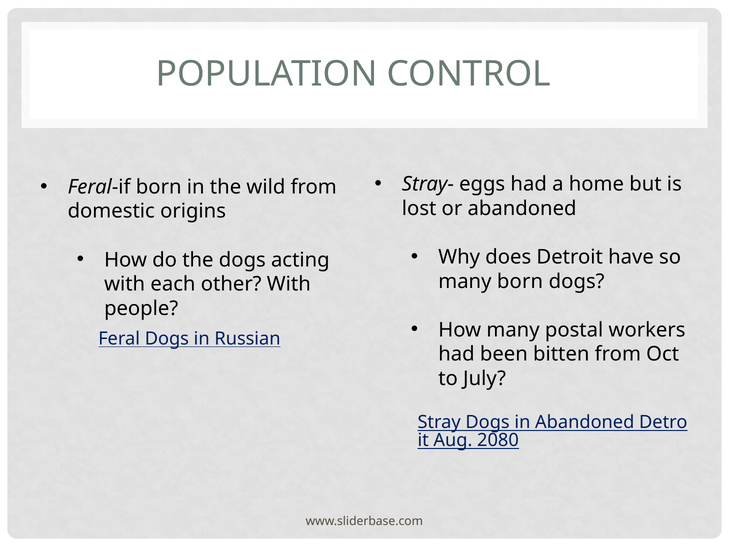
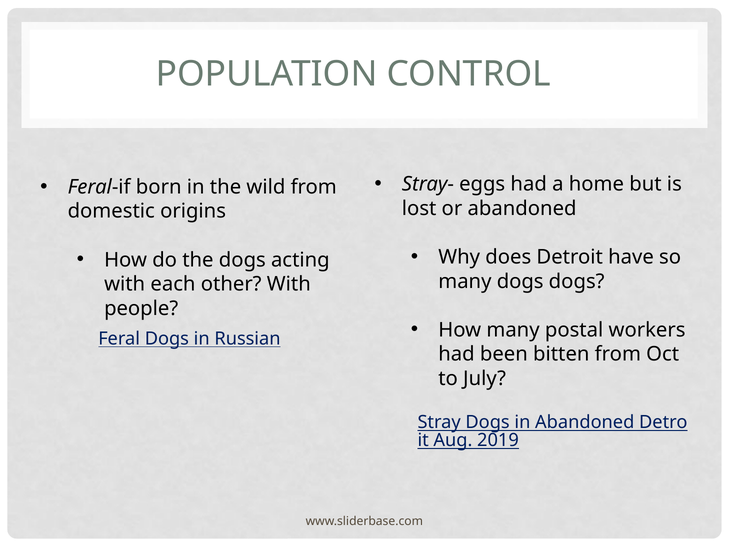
many born: born -> dogs (520, 282)
2080: 2080 -> 2019 (498, 441)
